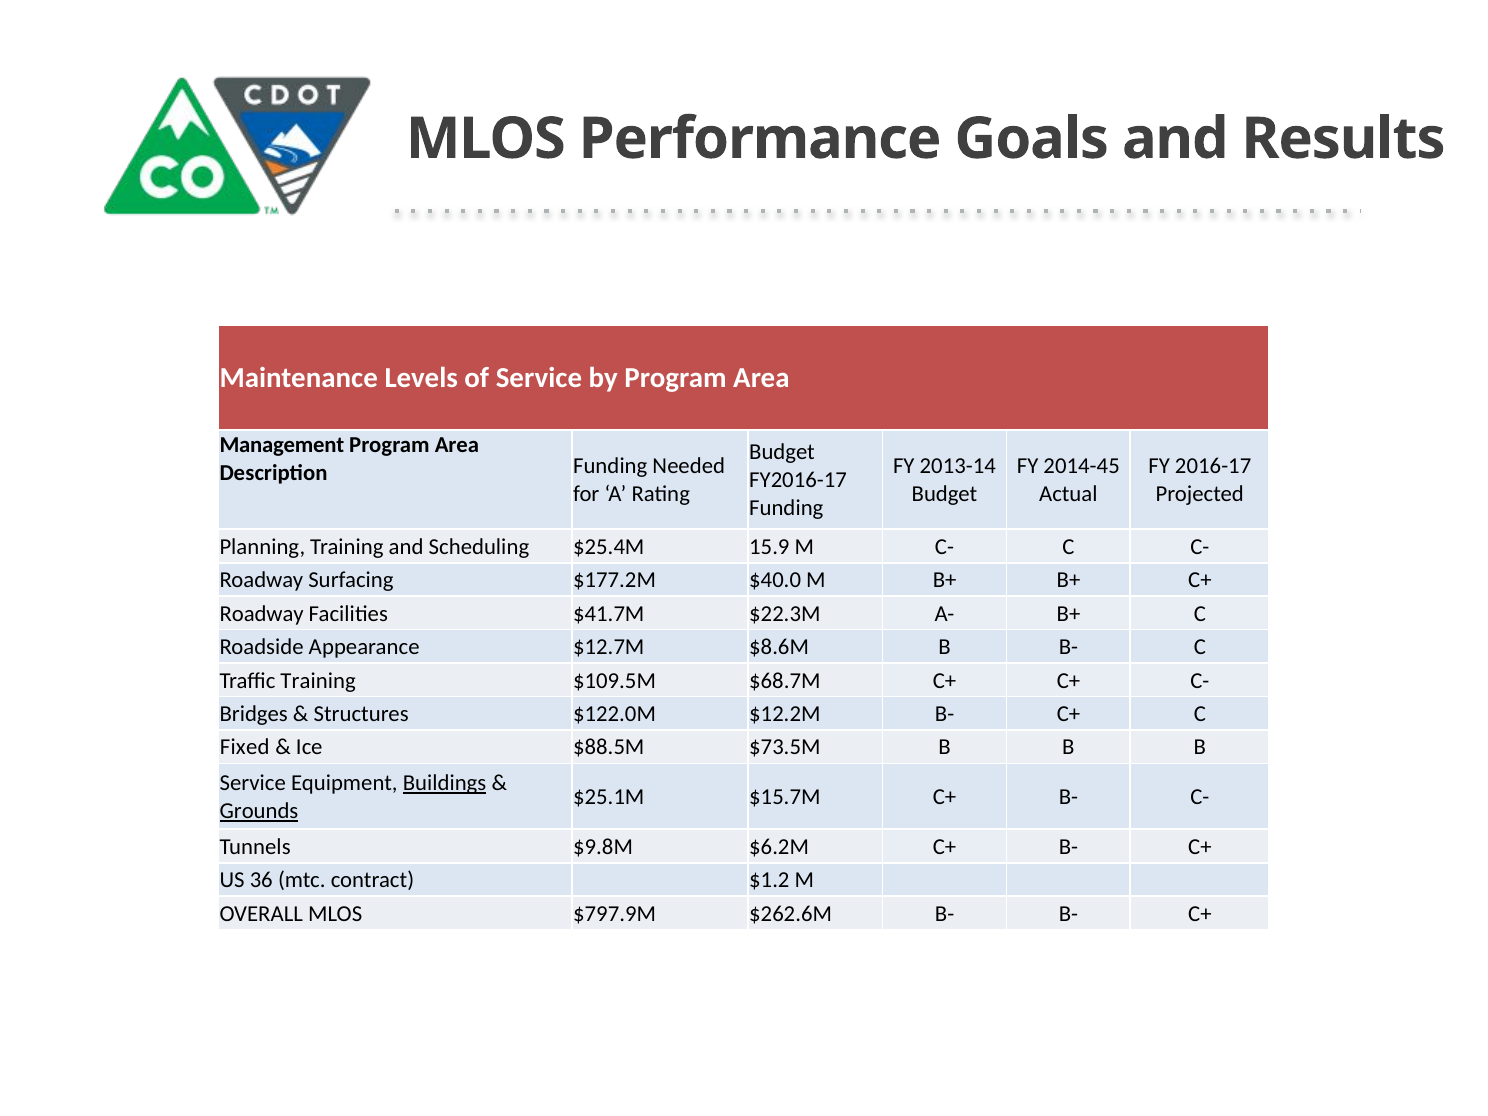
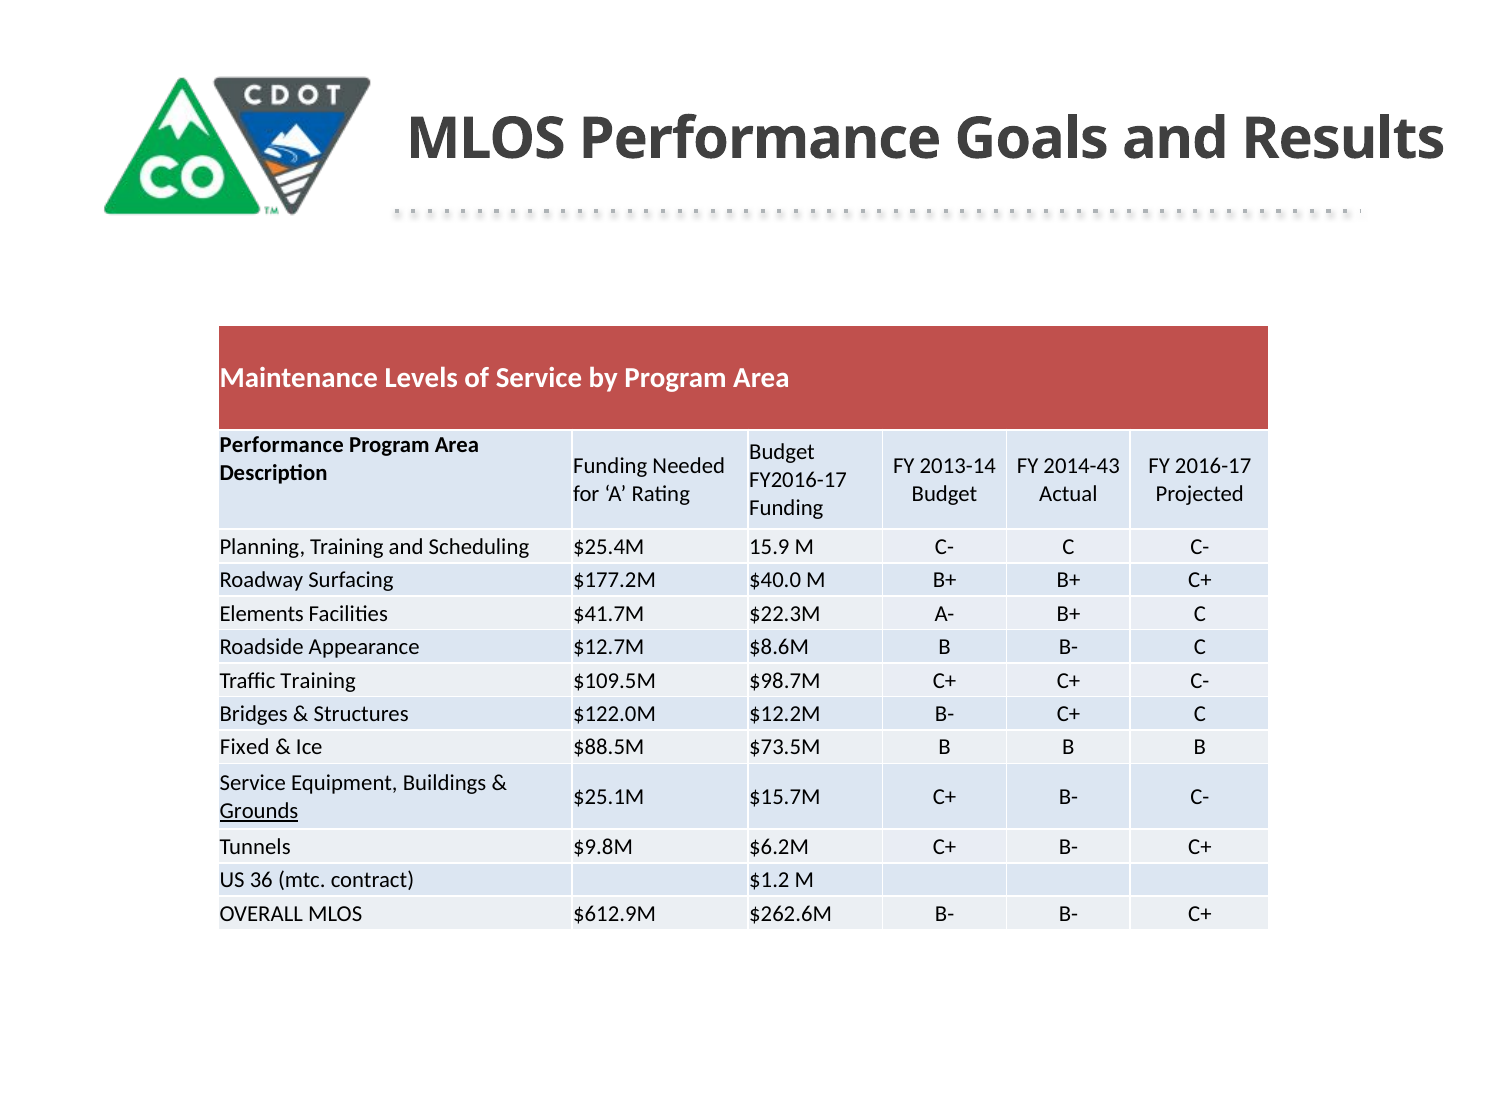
Management: Management -> Performance (282, 445)
2014-45: 2014-45 -> 2014-43 (1082, 466)
Roadway: Roadway -> Elements (262, 614)
$68.7M: $68.7M -> $98.7M (785, 681)
Buildings underline: present -> none (445, 783)
$797.9M: $797.9M -> $612.9M (615, 914)
